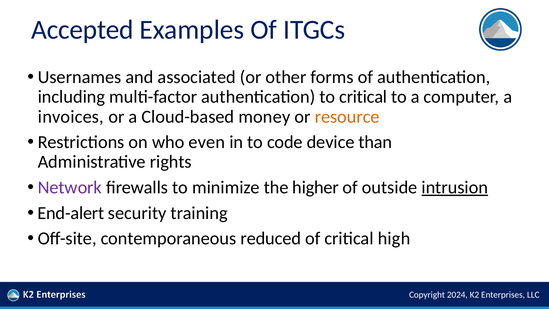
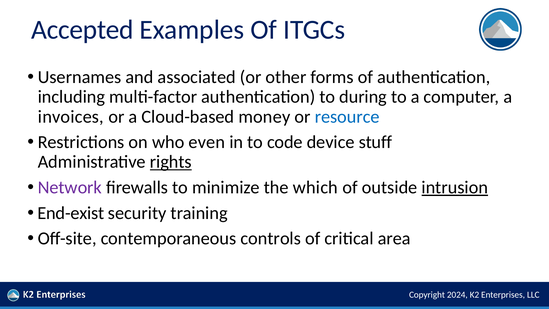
to critical: critical -> during (363, 97)
resource colour: orange -> blue (347, 117)
than: than -> stuff (375, 142)
rights underline: none -> present (171, 162)
higher: higher -> which (315, 187)
End-alert: End-alert -> End-exist (71, 213)
reduced: reduced -> controls (271, 238)
high: high -> area (394, 238)
